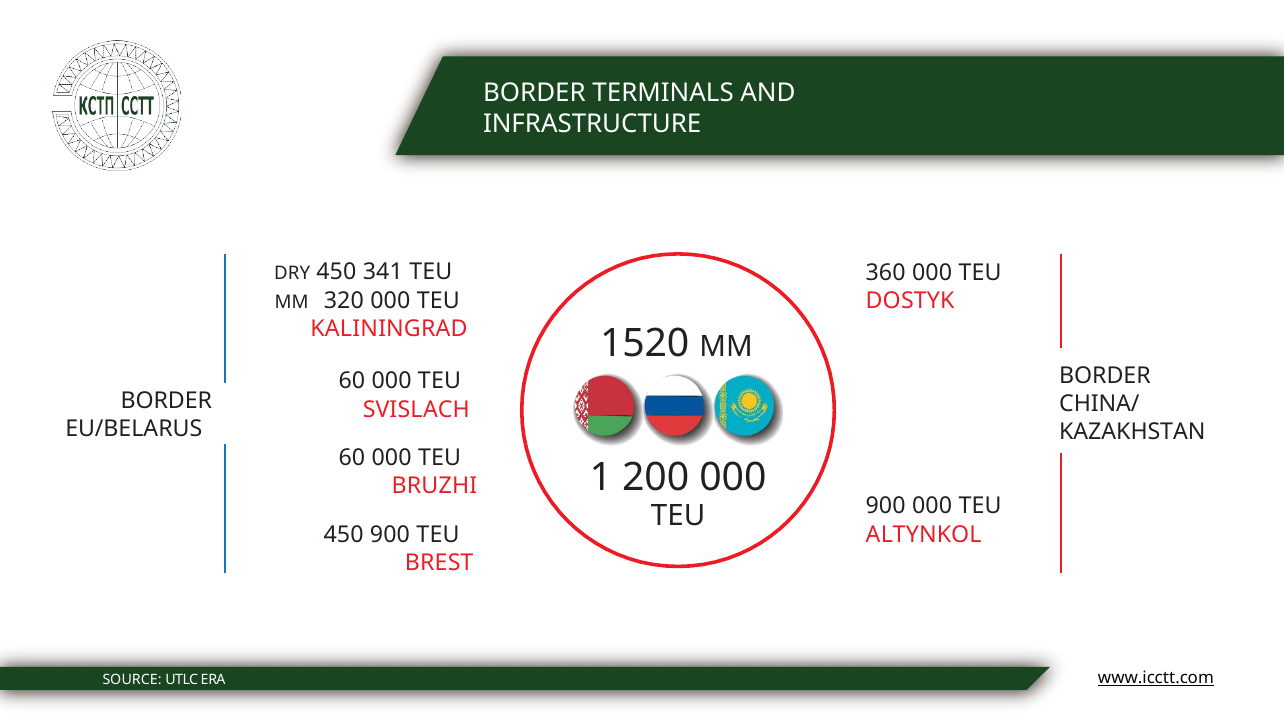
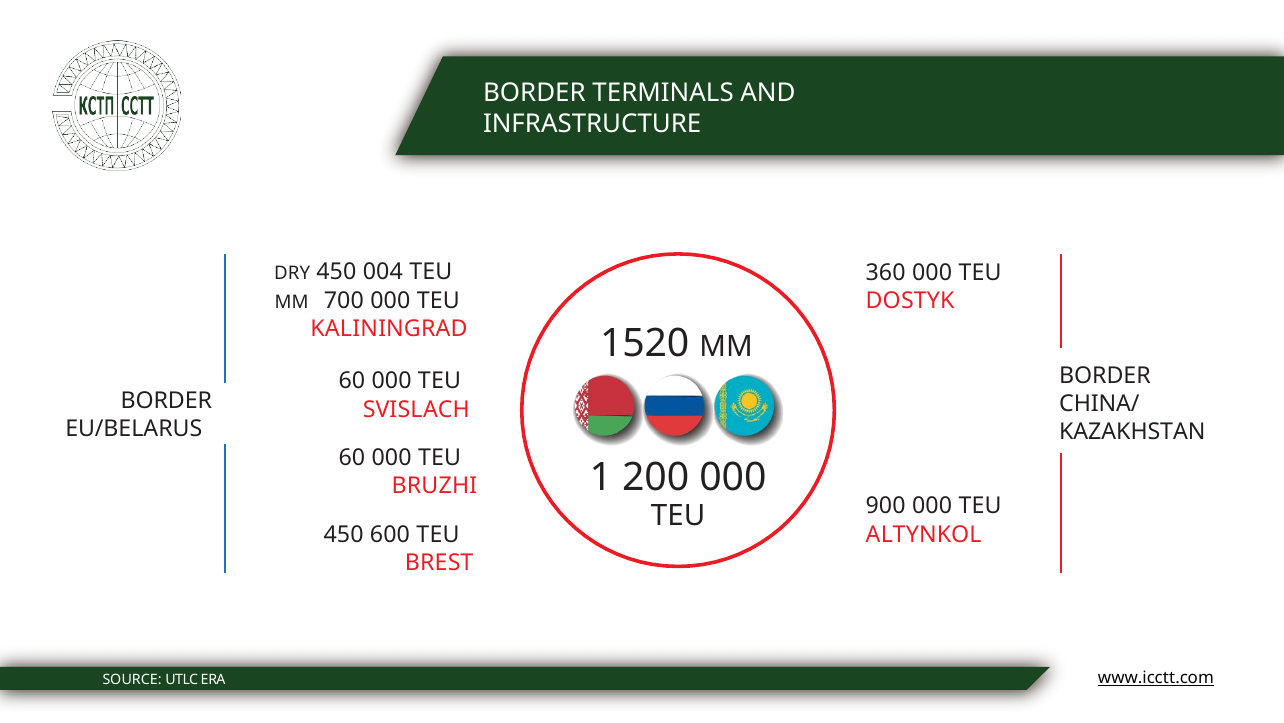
341: 341 -> 004 (383, 272)
320: 320 -> 700 (344, 300)
450 900: 900 -> 600 (390, 535)
